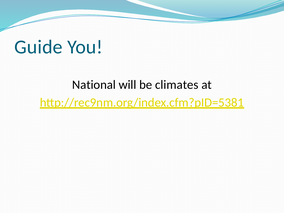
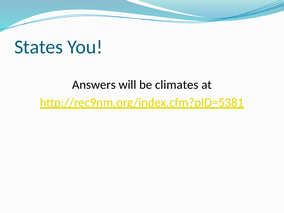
Guide: Guide -> States (39, 47)
National: National -> Answers (94, 85)
